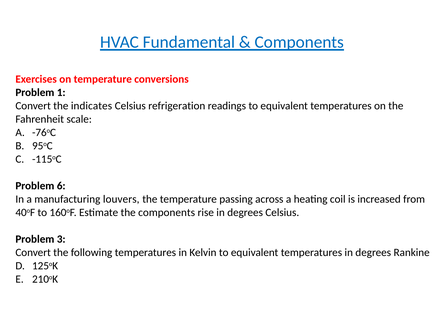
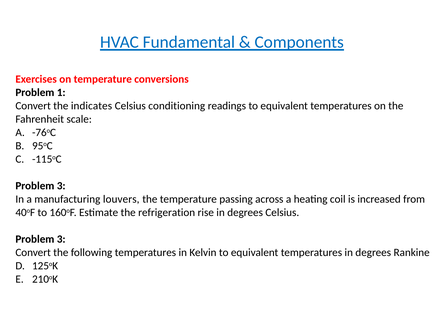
refrigeration: refrigeration -> conditioning (177, 106)
6: 6 -> 3 (61, 186)
the components: components -> refrigeration (167, 212)
